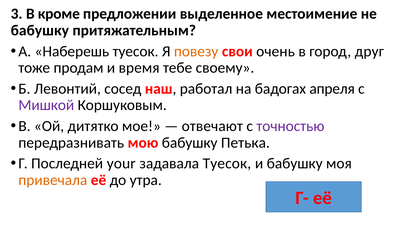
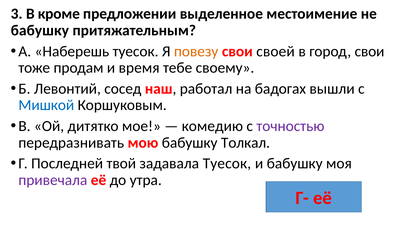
очень: очень -> своей (276, 51)
город друг: друг -> свои (370, 51)
апреля: апреля -> вышли (332, 89)
Мишкой colour: purple -> blue (46, 105)
отвечают: отвечают -> комедию (212, 126)
Петька: Петька -> Толкал (245, 143)
your: your -> твой (121, 164)
привечала colour: orange -> purple (53, 180)
